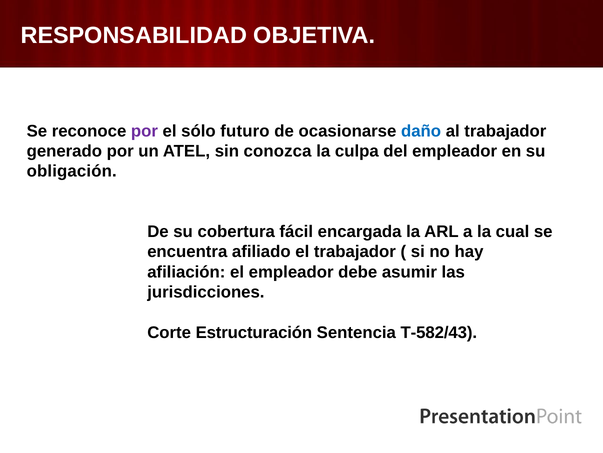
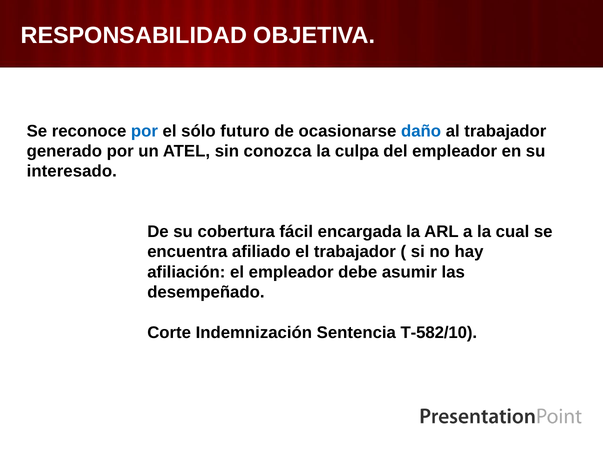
por colour: purple -> blue (144, 131)
obligación: obligación -> interesado (72, 171)
jurisdicciones: jurisdicciones -> desempeñado (206, 292)
Estructuración: Estructuración -> Indemnización (254, 332)
T-582/43: T-582/43 -> T-582/10 (439, 332)
